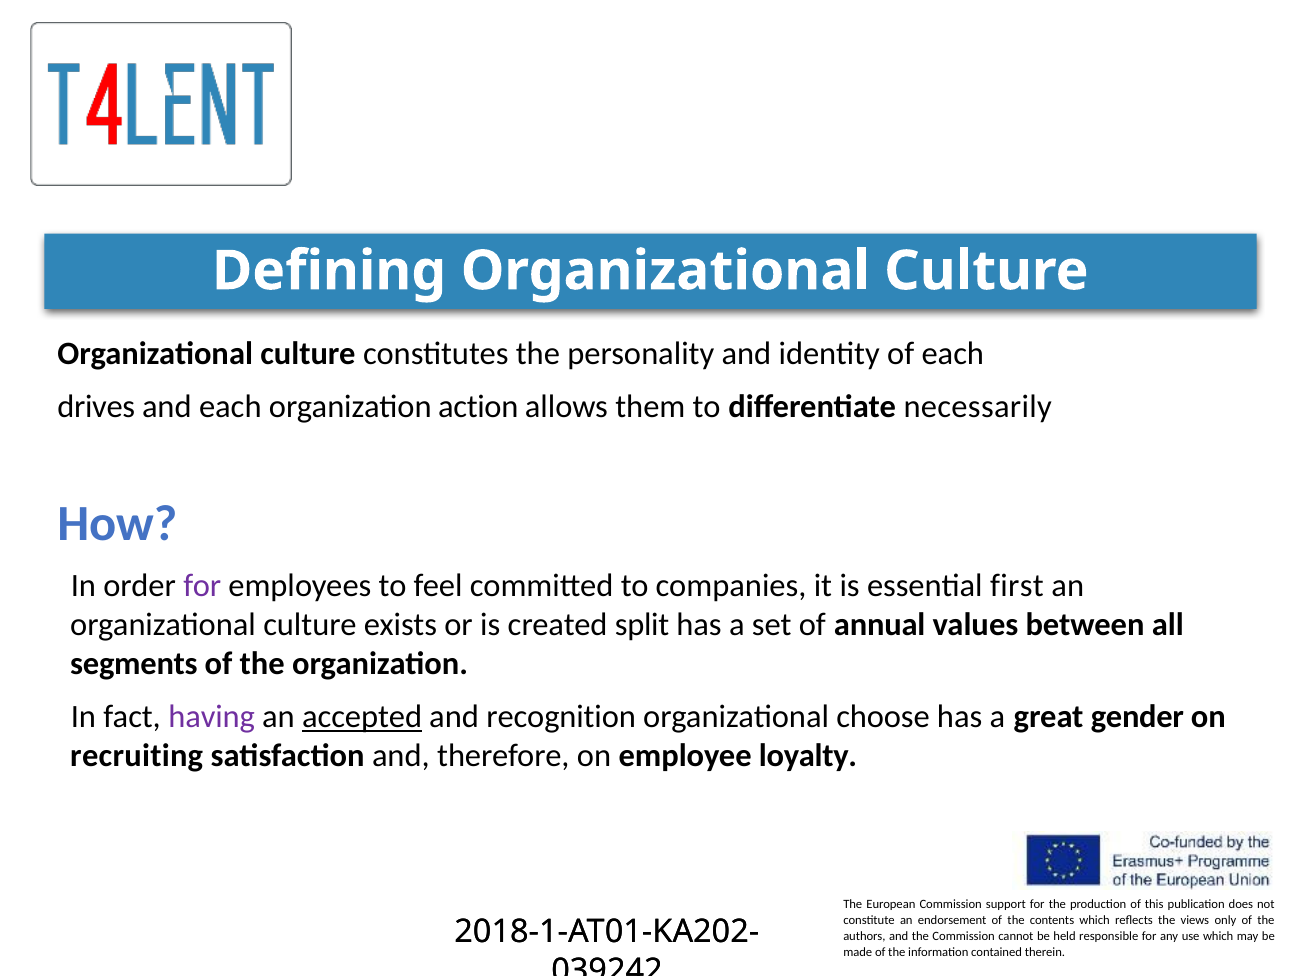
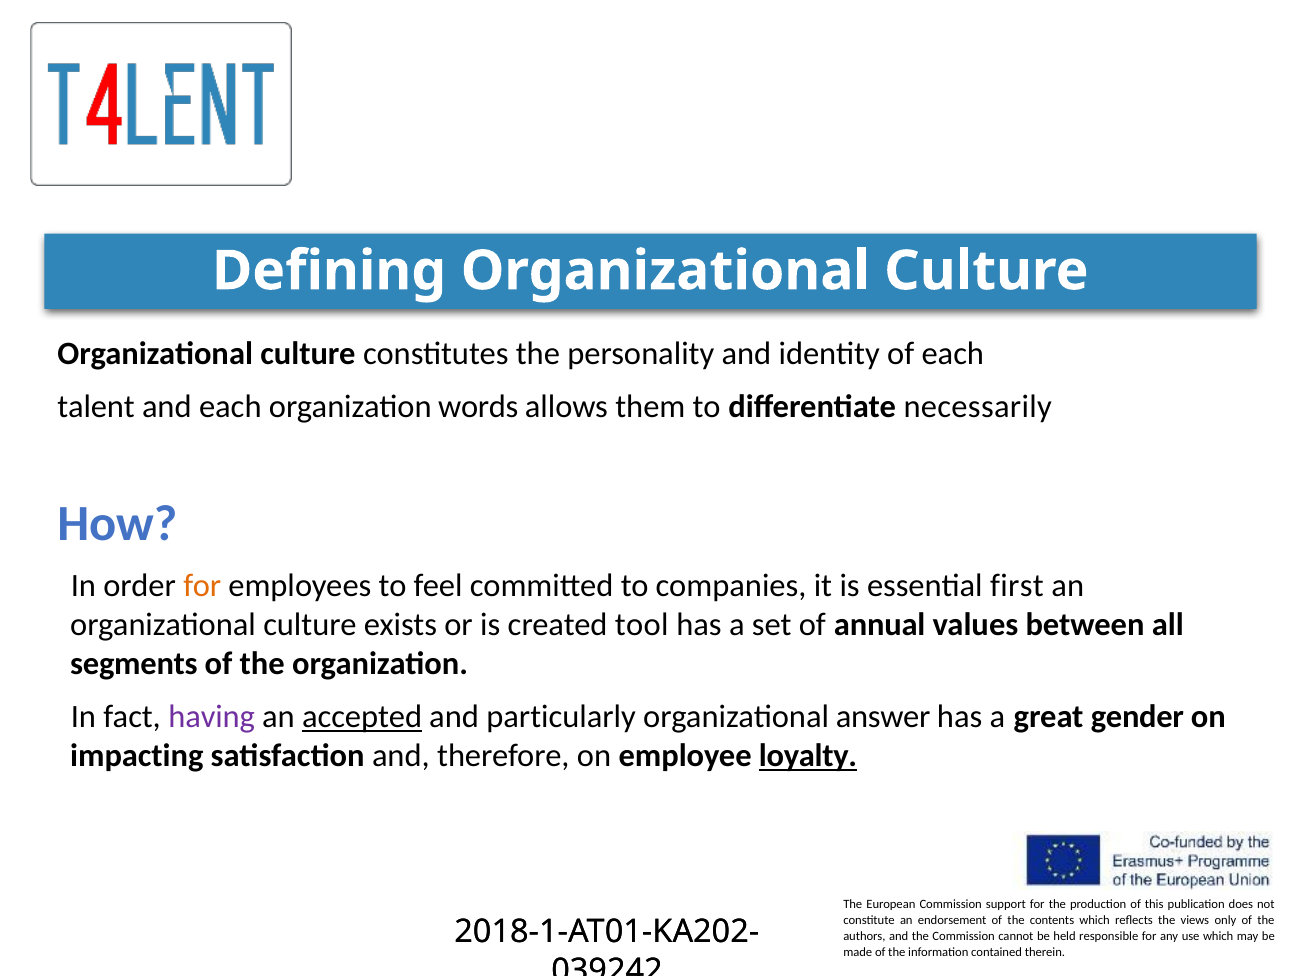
drives: drives -> talent (96, 406)
action: action -> words (478, 406)
for colour: purple -> orange (202, 586)
split: split -> tool (642, 625)
recognition: recognition -> particularly (561, 717)
choose: choose -> answer (883, 717)
recruiting: recruiting -> impacting (137, 756)
loyalty underline: none -> present (808, 756)
